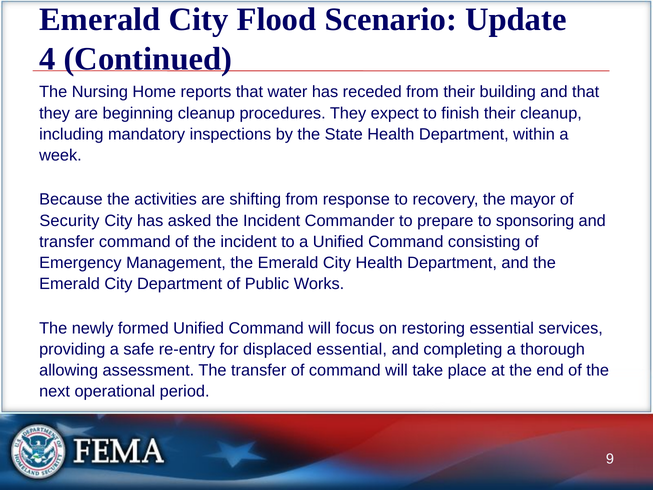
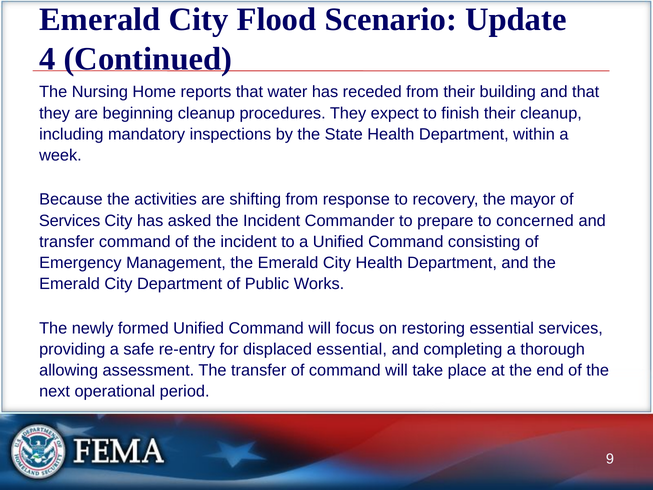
Security: Security -> Services (70, 221)
sponsoring: sponsoring -> concerned (535, 221)
